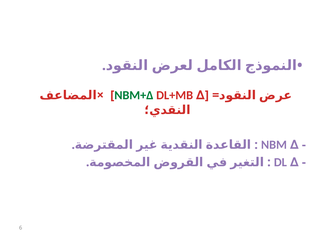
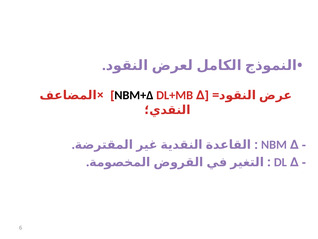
NBM+∆ colour: green -> black (134, 95)
